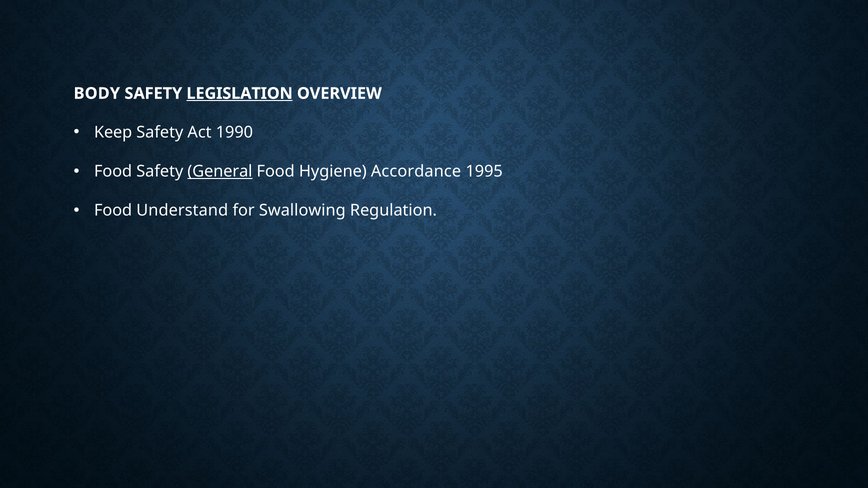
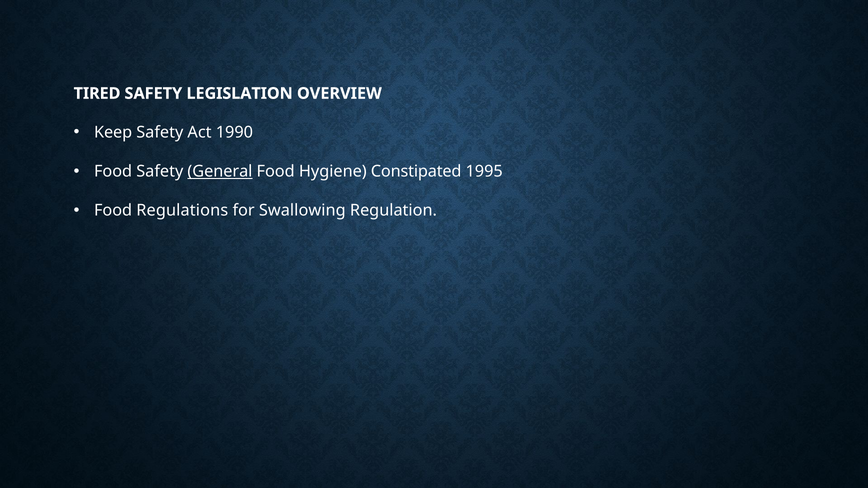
BODY: BODY -> TIRED (97, 93)
LEGISLATION underline: present -> none (240, 93)
Accordance: Accordance -> Constipated (416, 172)
Understand: Understand -> Regulations (182, 211)
